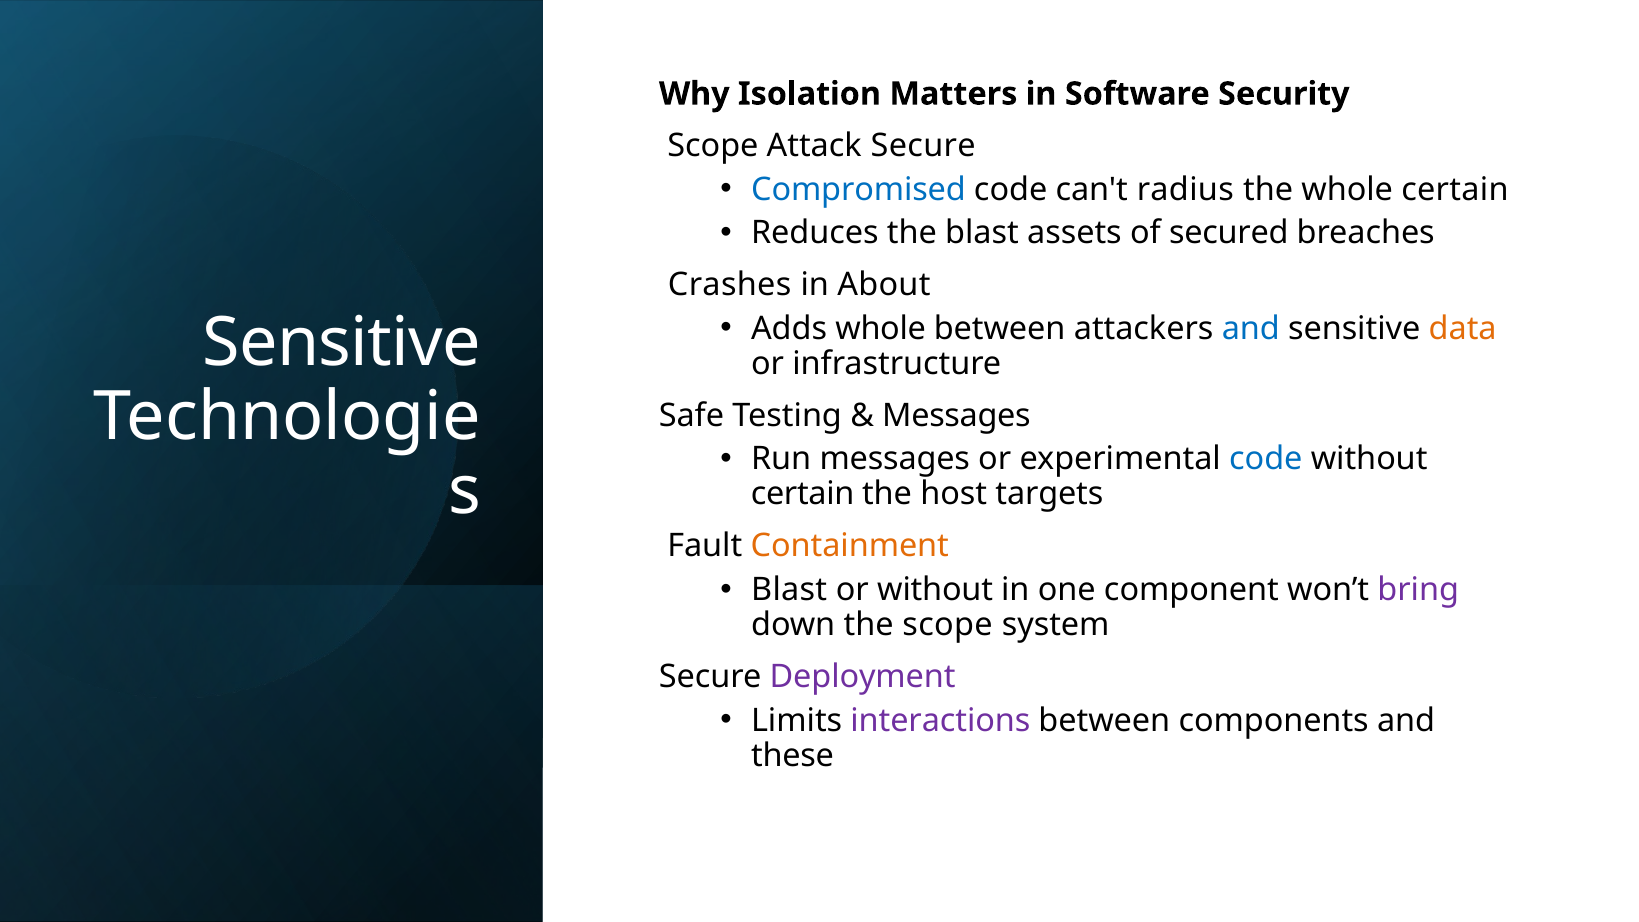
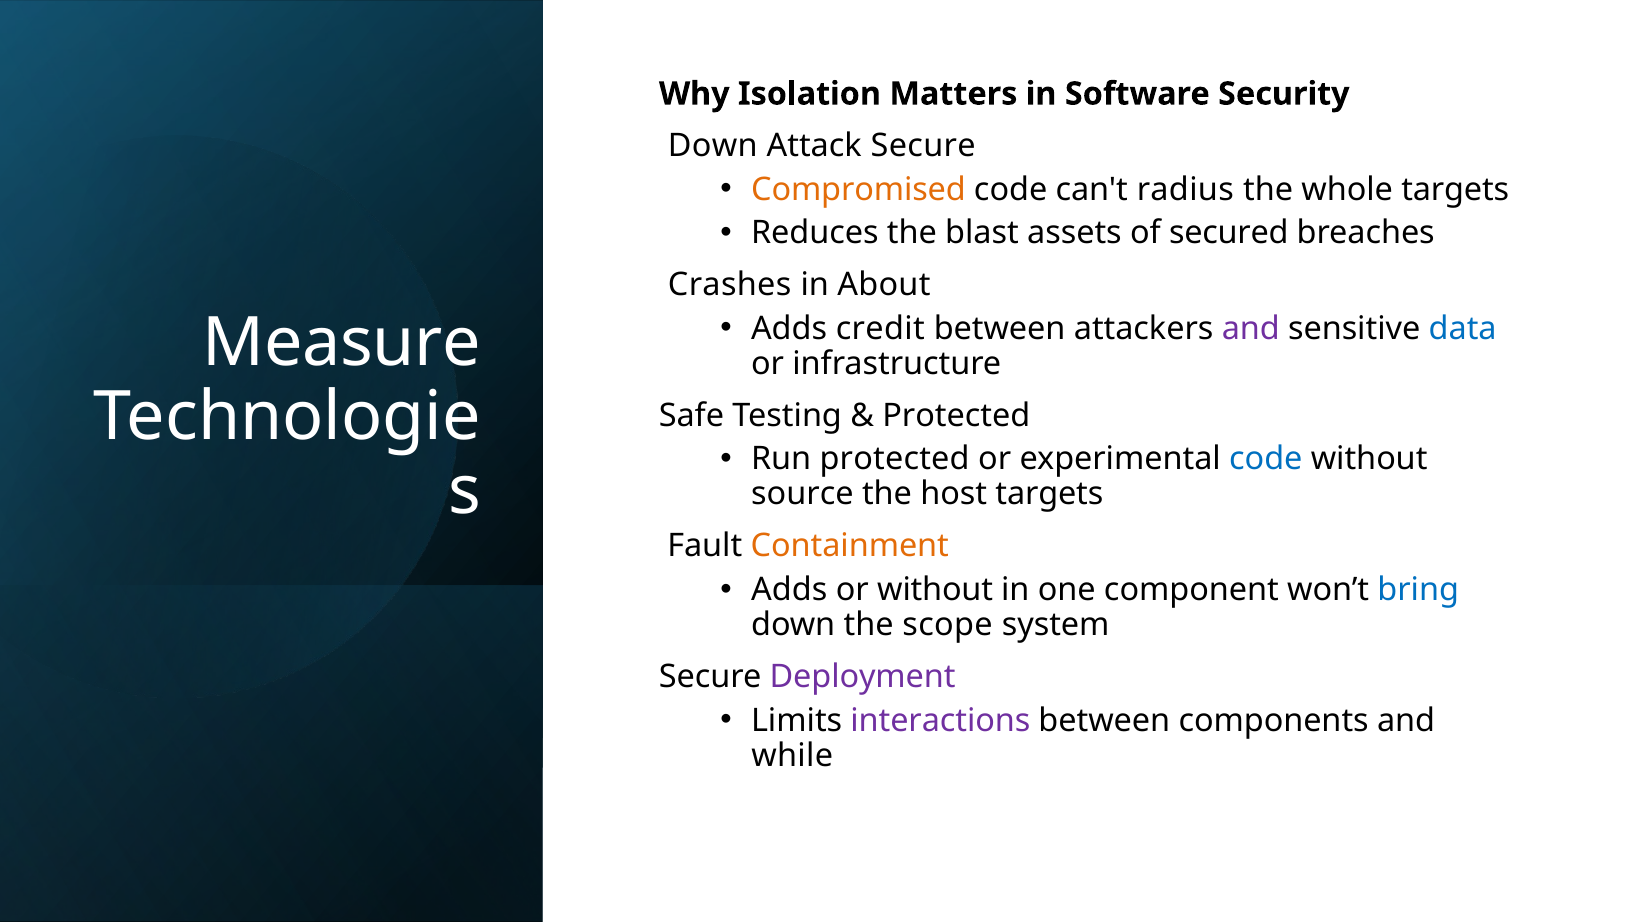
Scope: Scope -> Down (713, 146)
Compromised colour: blue -> orange (858, 189)
whole certain: certain -> targets (1455, 189)
Adds whole: whole -> credit (880, 329)
and colour: blue -> purple (1251, 329)
data colour: orange -> blue (1463, 329)
Sensitive: Sensitive -> Measure (342, 343)
Messages: Messages -> Protected (956, 416)
Run messages: messages -> protected (895, 459)
certain: certain -> source (802, 494)
Blast: Blast -> Adds (789, 590)
bring colour: purple -> blue (1418, 590)
these: these -> while (792, 755)
